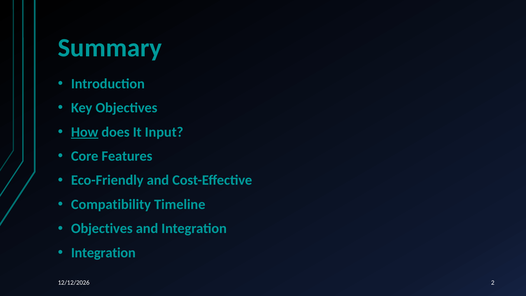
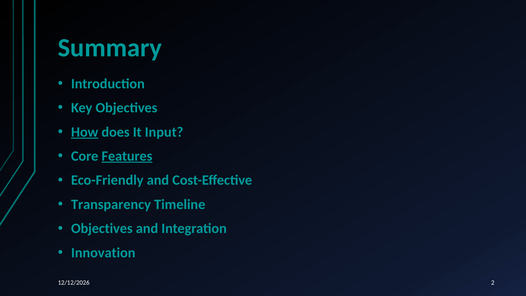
Features underline: none -> present (127, 156)
Compatibility: Compatibility -> Transparency (111, 204)
Integration: Integration -> Innovation (103, 253)
